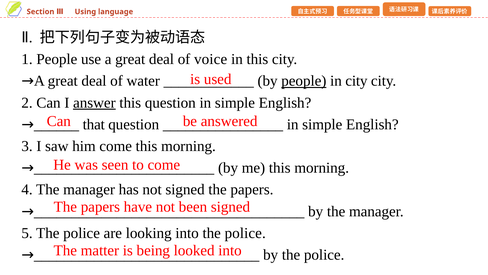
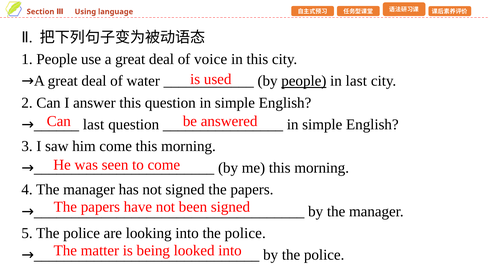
in city: city -> last (356, 81)
answer underline: present -> none (94, 103)
that: that -> last (94, 124)
